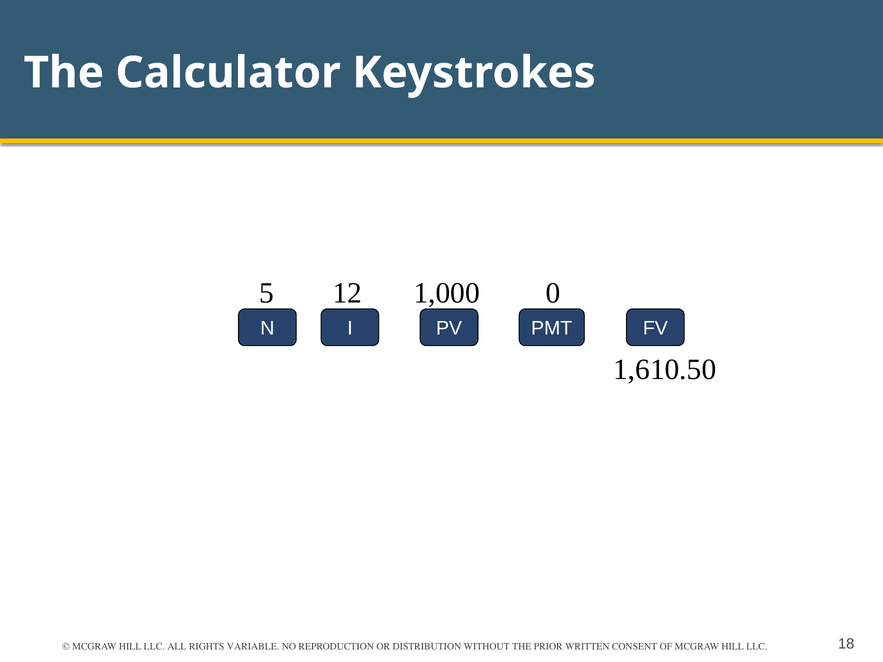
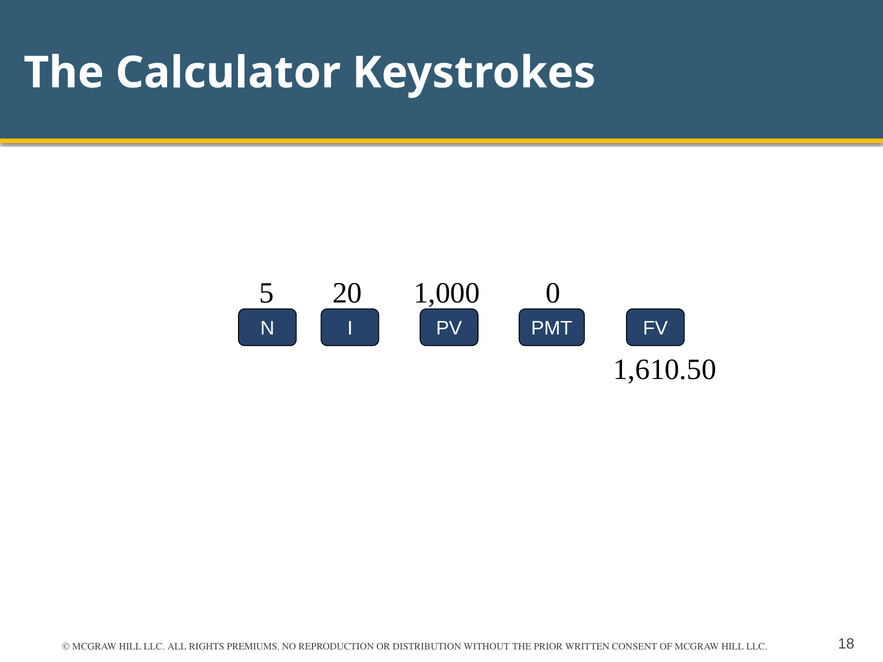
12: 12 -> 20 (347, 293)
VARIABLE: VARIABLE -> PREMIUMS (253, 647)
